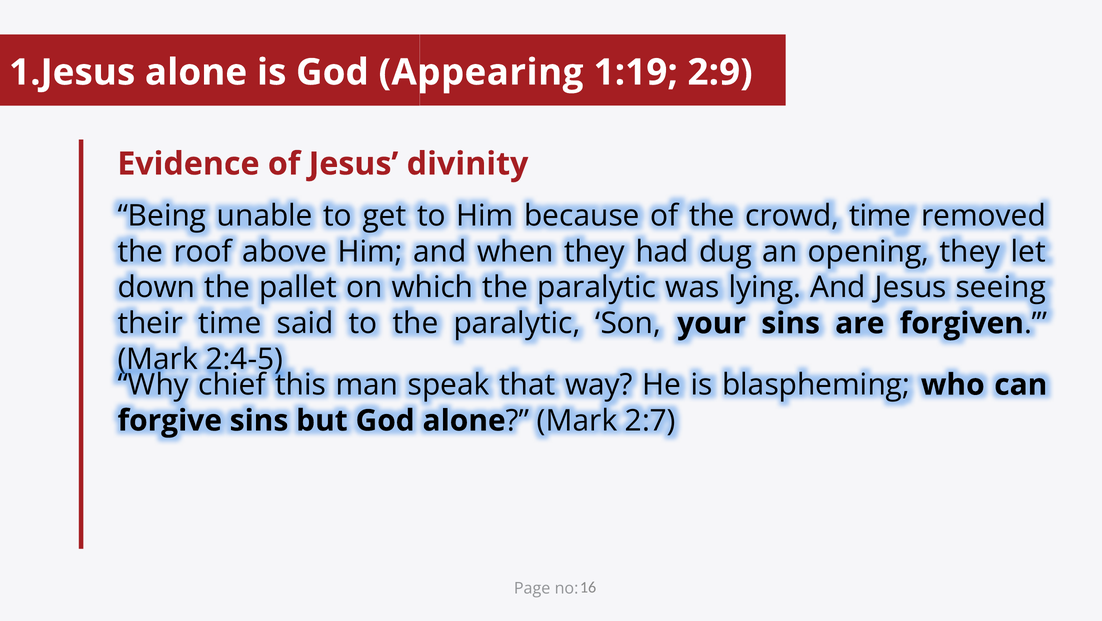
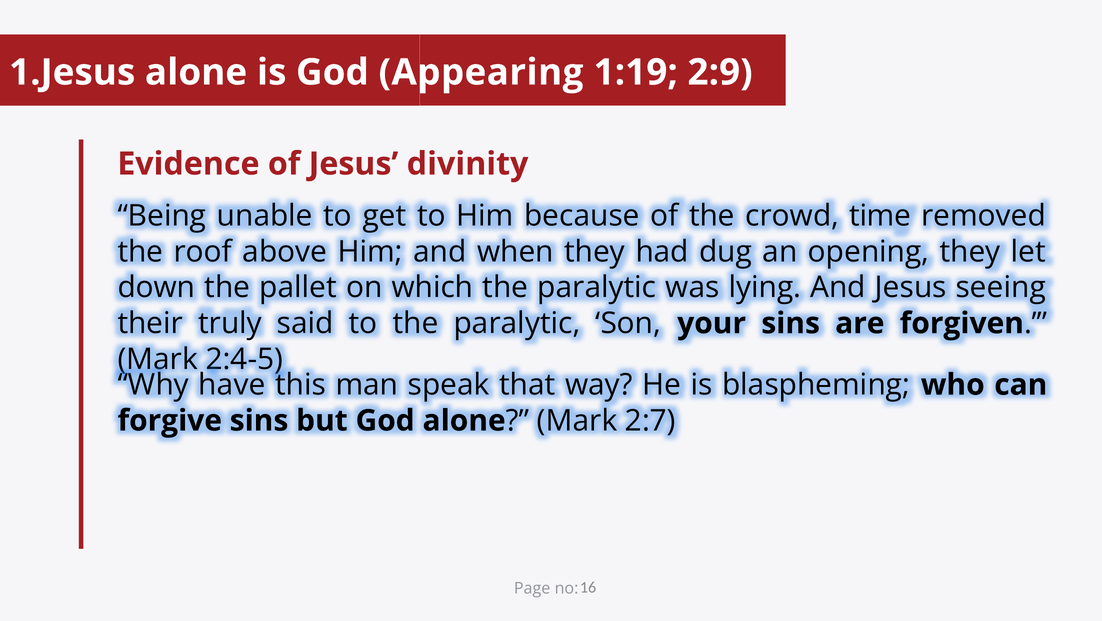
their time: time -> truly (230, 324)
chief: chief -> have (232, 385)
